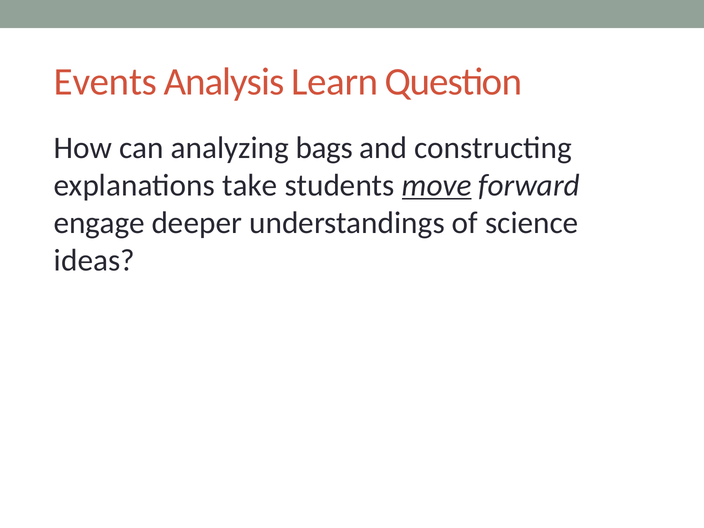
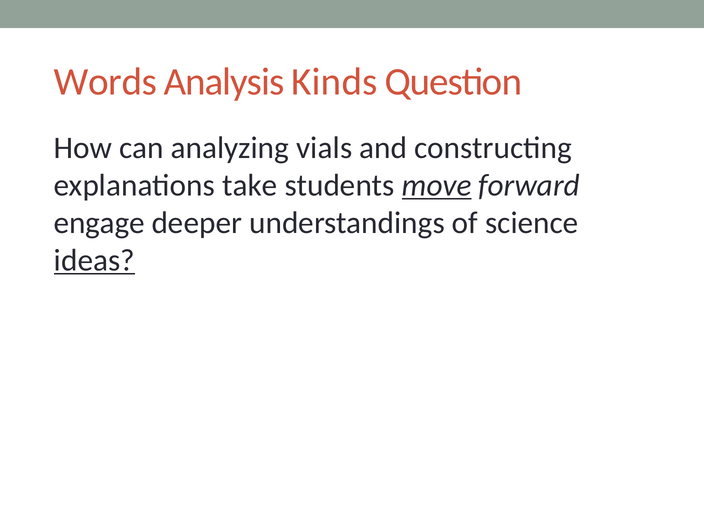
Events: Events -> Words (105, 82)
Learn: Learn -> Kinds (334, 82)
bags: bags -> vials (324, 148)
ideas underline: none -> present (94, 260)
